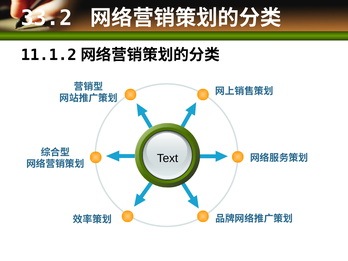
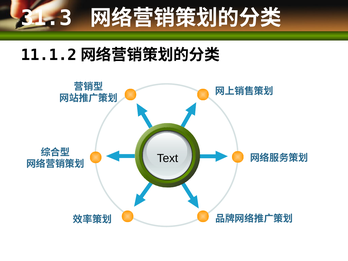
33.2: 33.2 -> 31.3 (46, 18)
